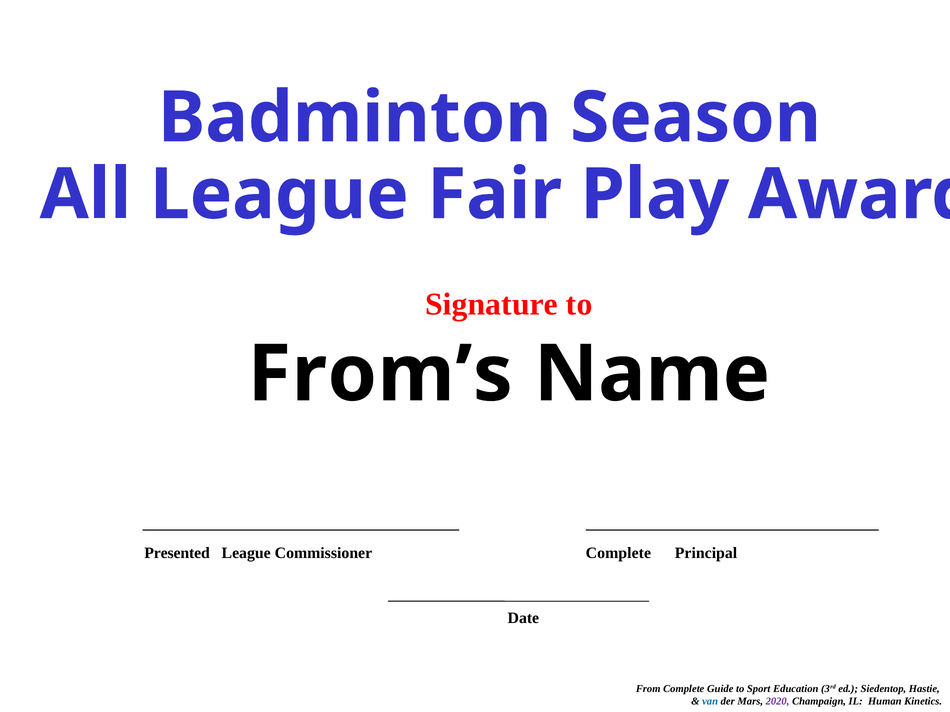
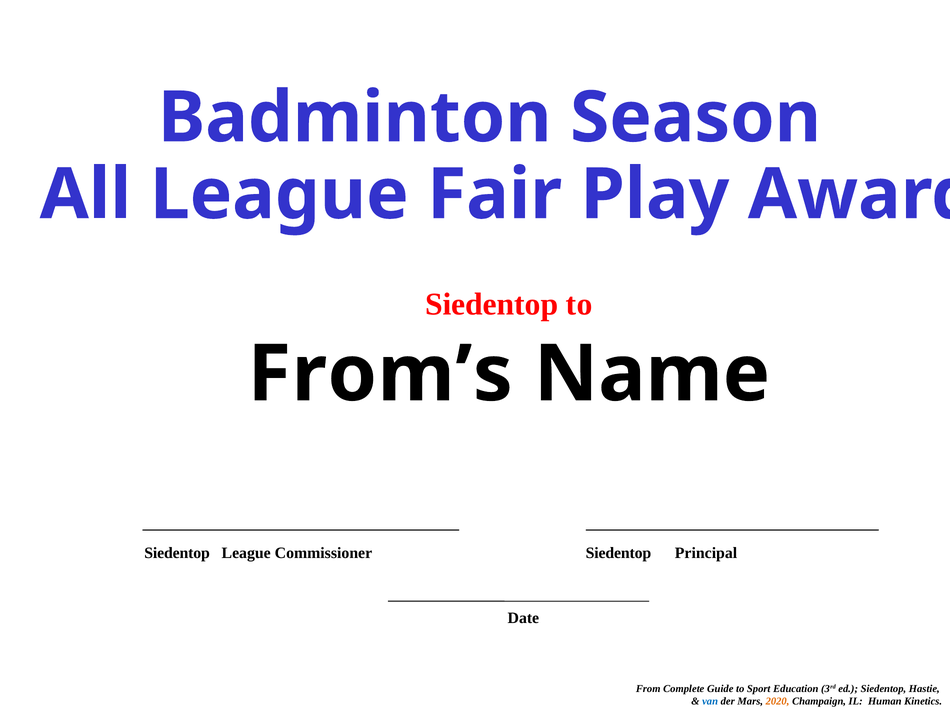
Signature: Signature -> Siedentop (492, 305)
Presented: Presented -> Siedentop (177, 553)
Complete: Complete -> Siedentop (618, 553)
2020 colour: purple -> orange (778, 702)
